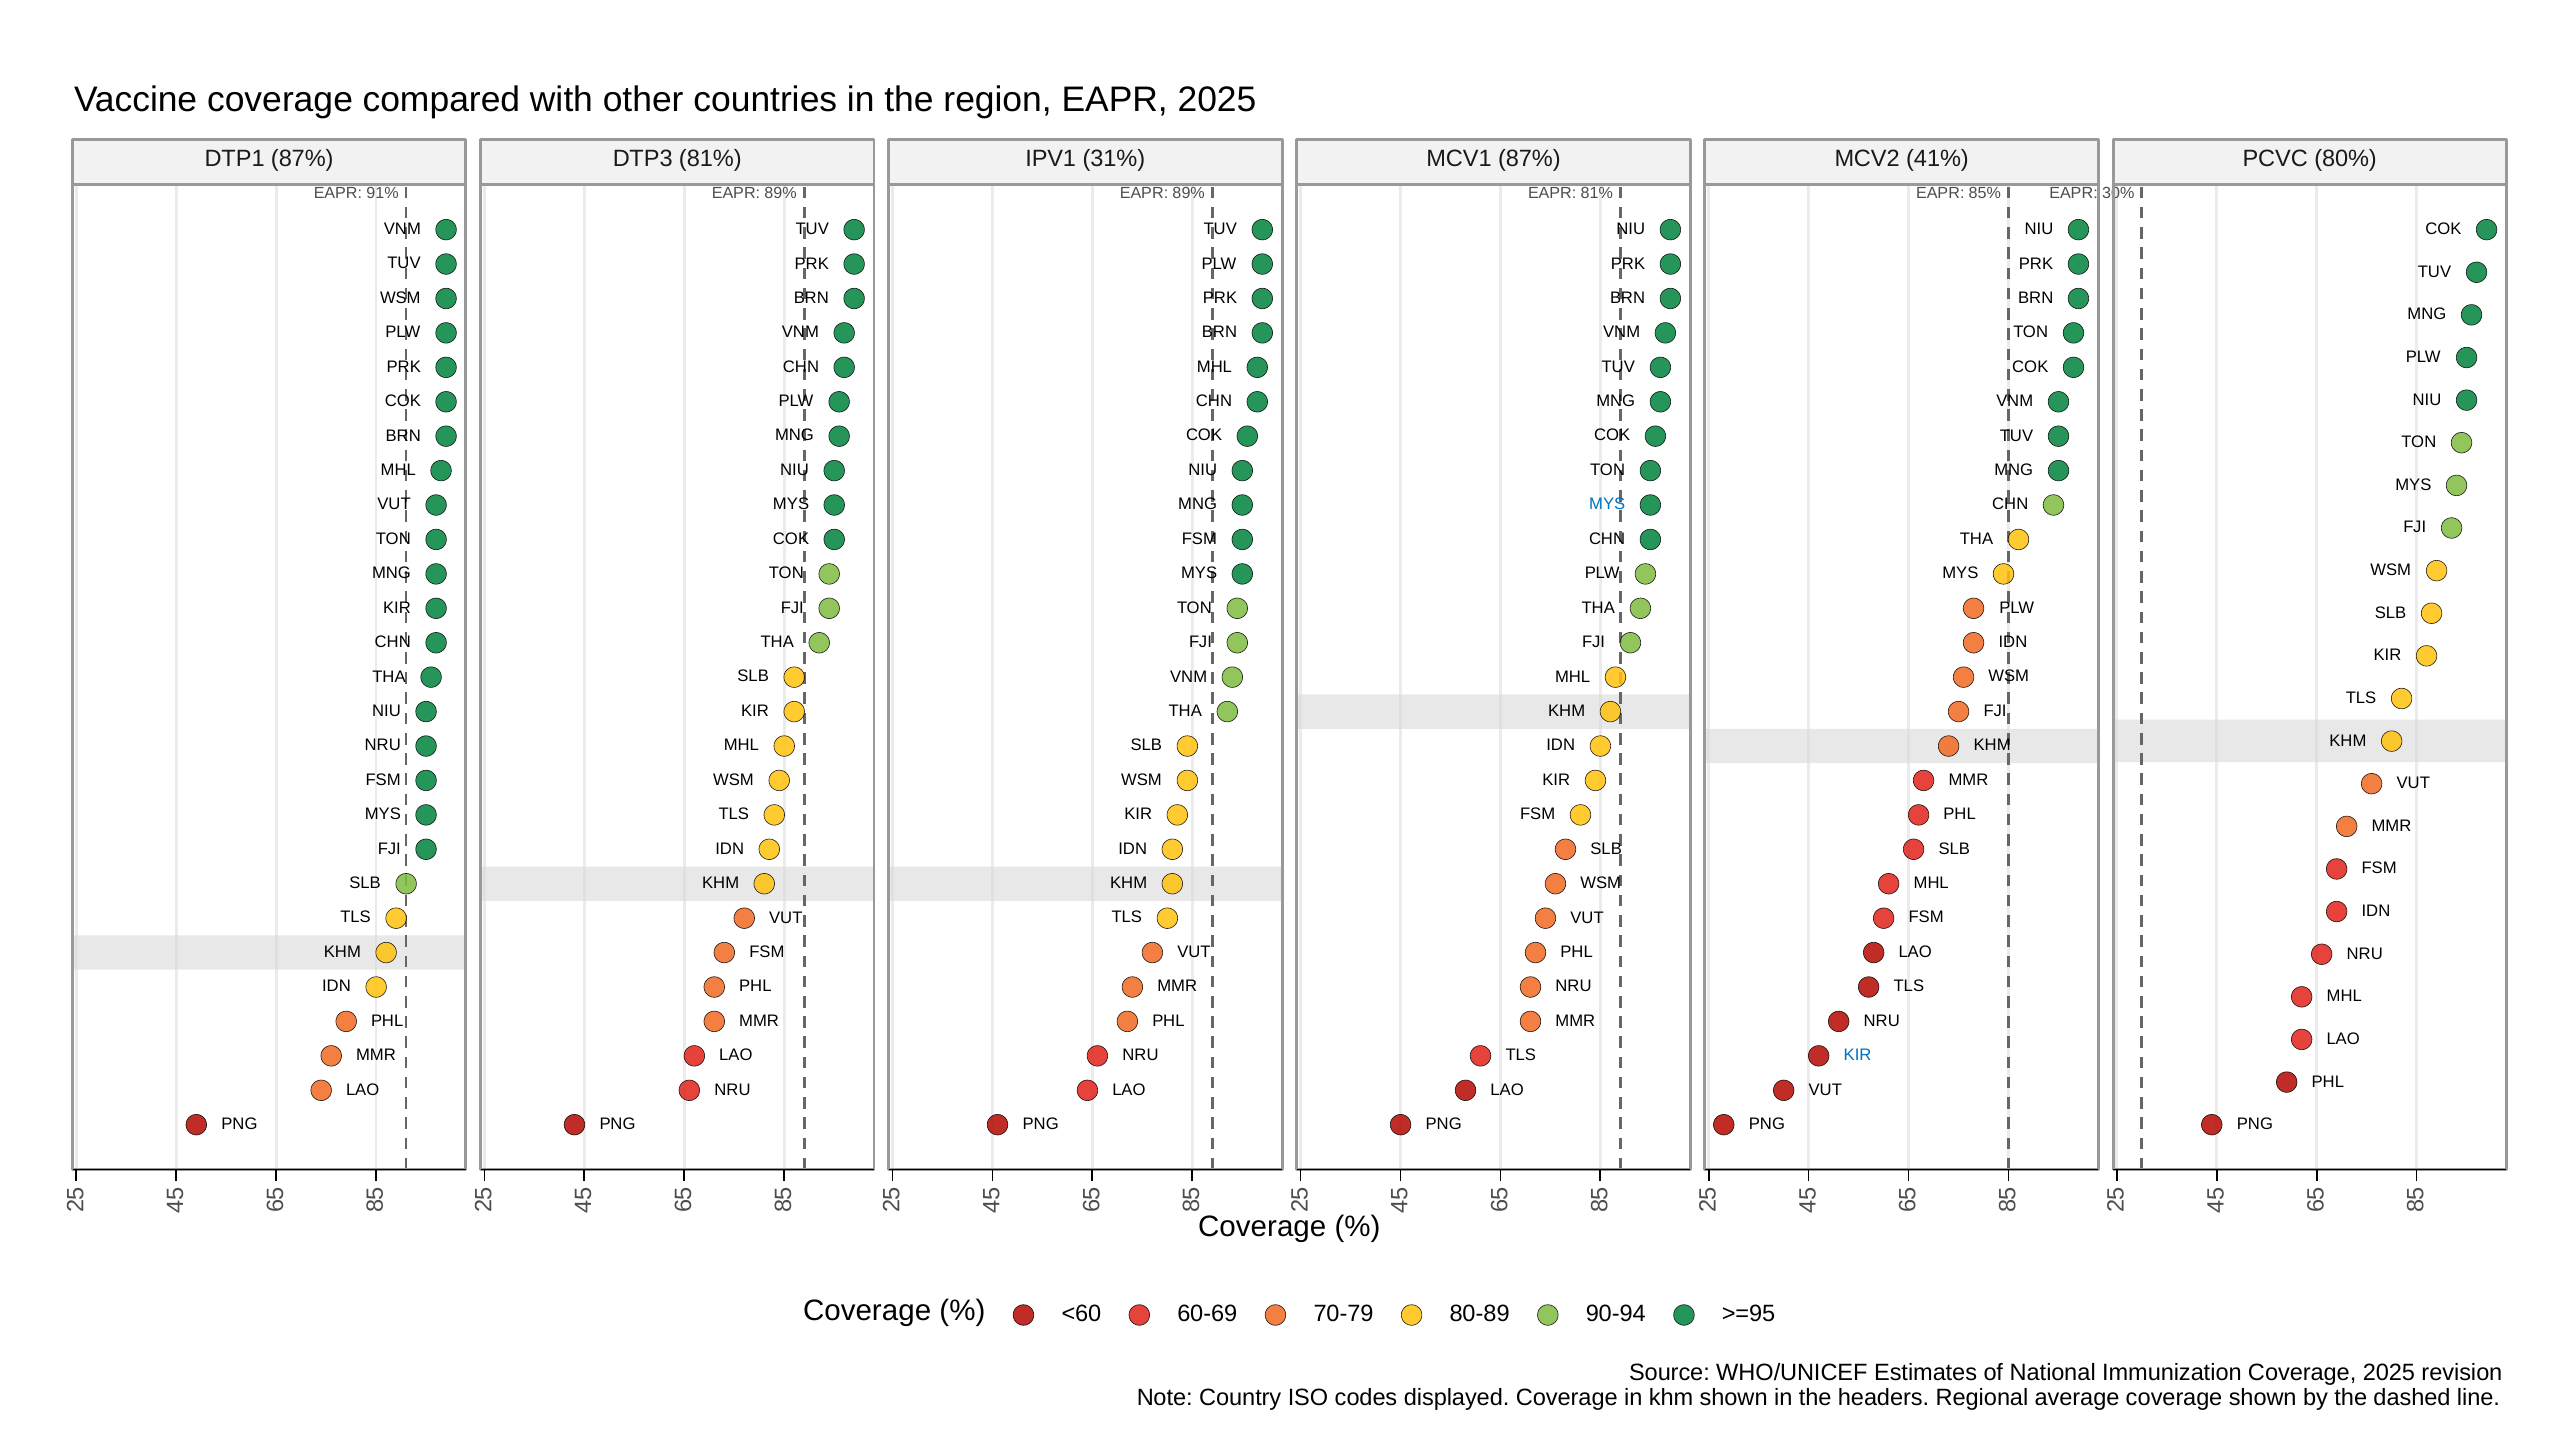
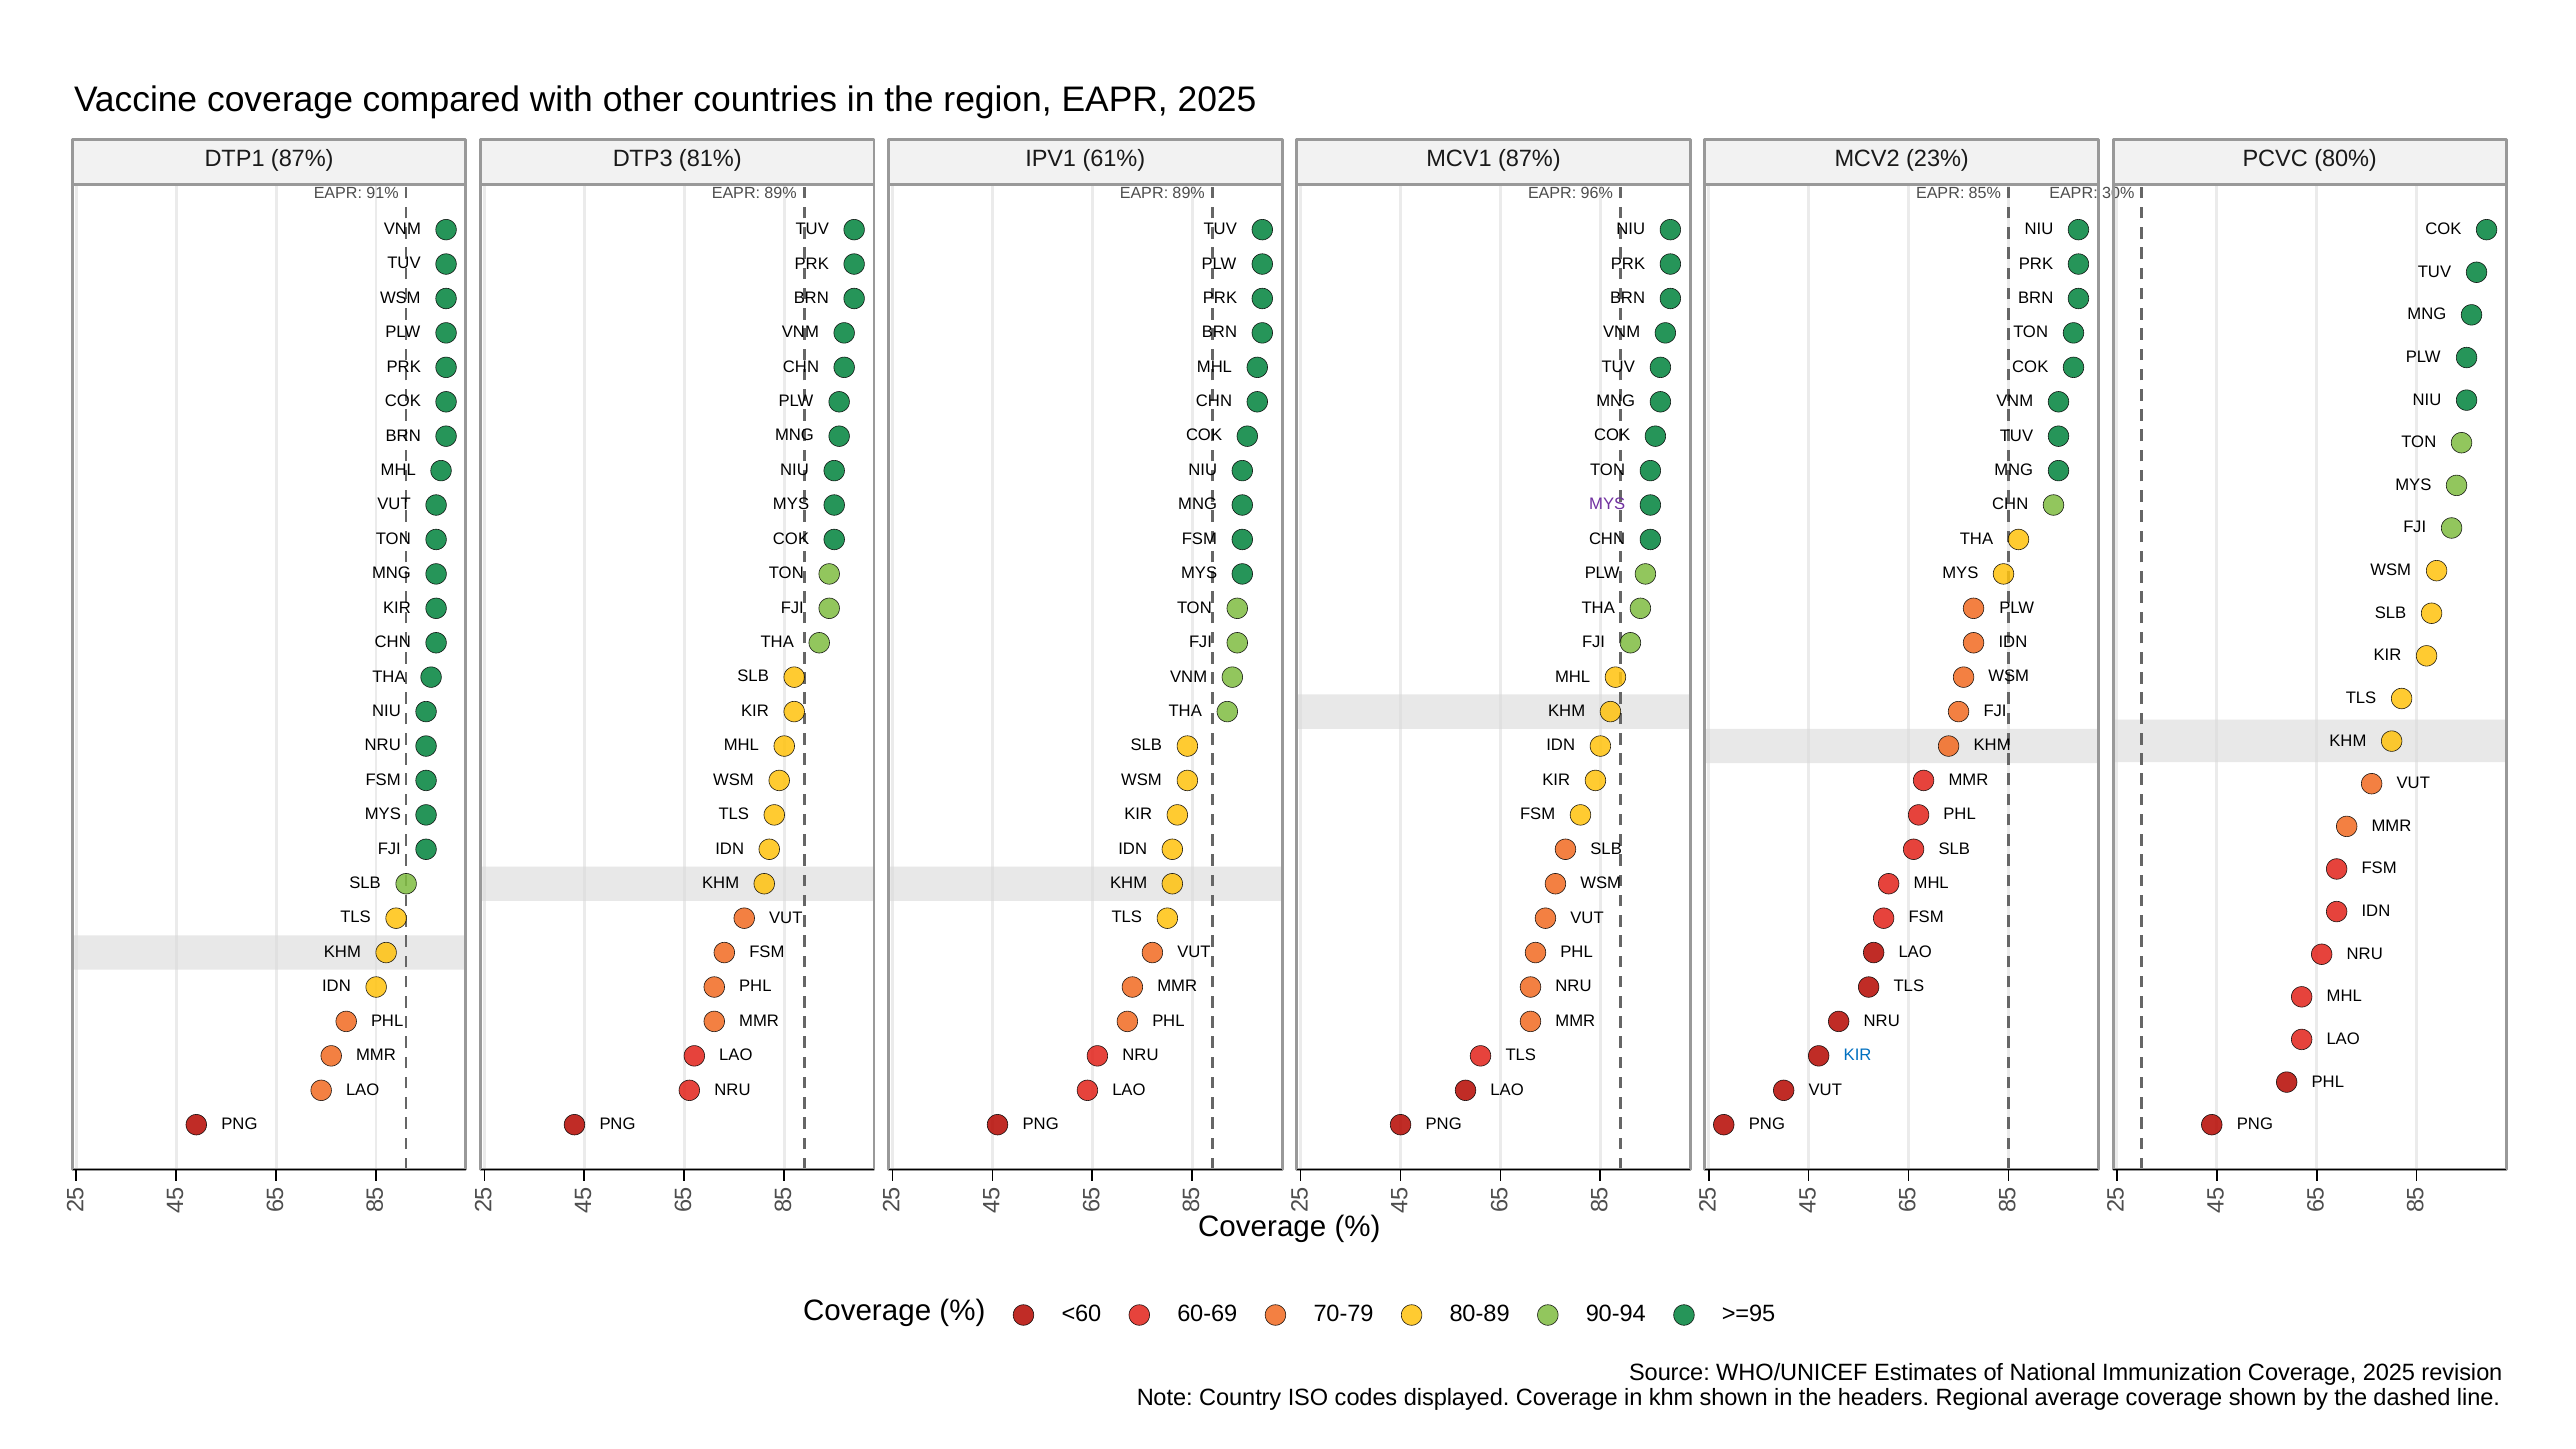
31%: 31% -> 61% (1114, 159)
41%: 41% -> 23% (1937, 159)
EAPR 81%: 81% -> 96% (1597, 193)
MYS colour: blue -> purple (1607, 504)
